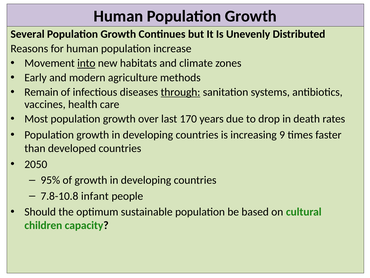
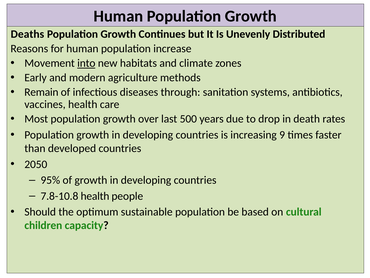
Several: Several -> Deaths (27, 34)
through underline: present -> none (180, 92)
170: 170 -> 500 (188, 119)
7.8-10.8 infant: infant -> health (95, 196)
